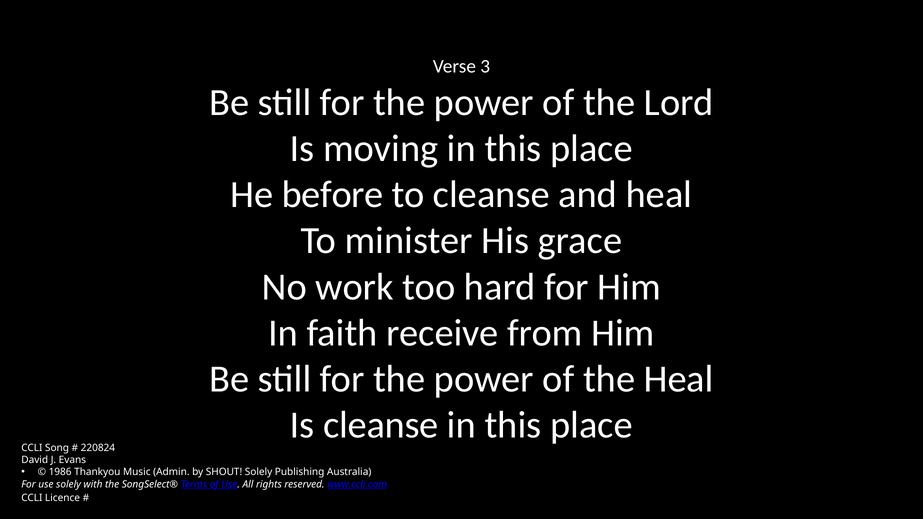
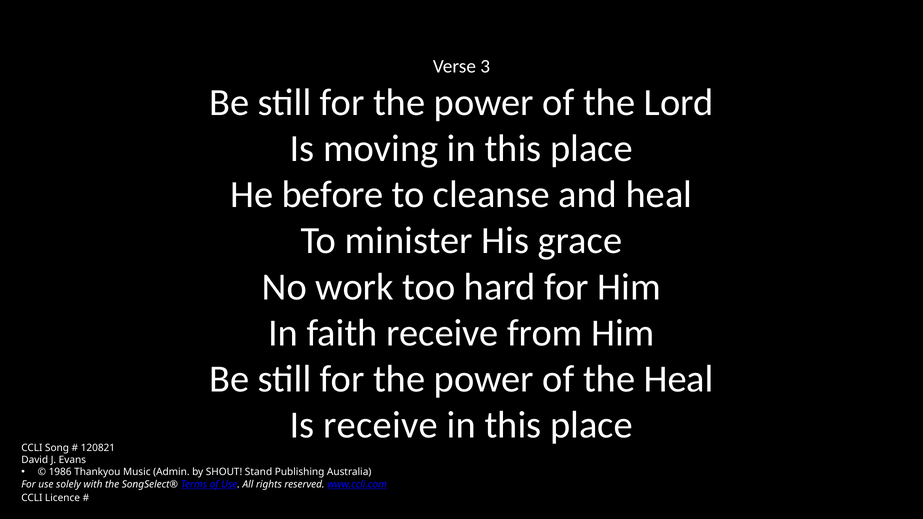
Is cleanse: cleanse -> receive (381, 425)
220824: 220824 -> 120821 (98, 448)
SHOUT Solely: Solely -> Stand (259, 472)
